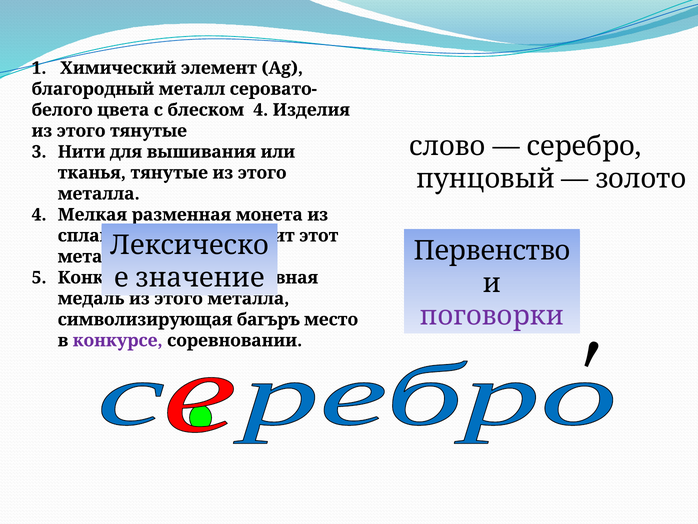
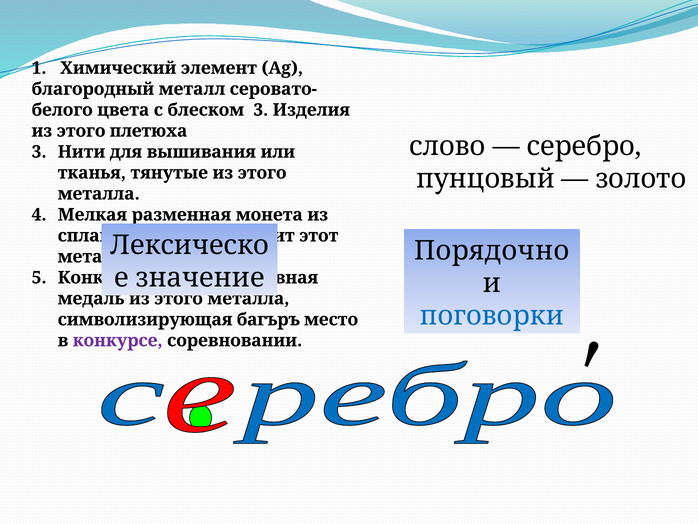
блеском 4: 4 -> 3 (261, 110)
этого тянутые: тянутые -> плетюха (149, 131)
Первенство: Первенство -> Порядочно (492, 250)
поговорки colour: purple -> blue (492, 316)
